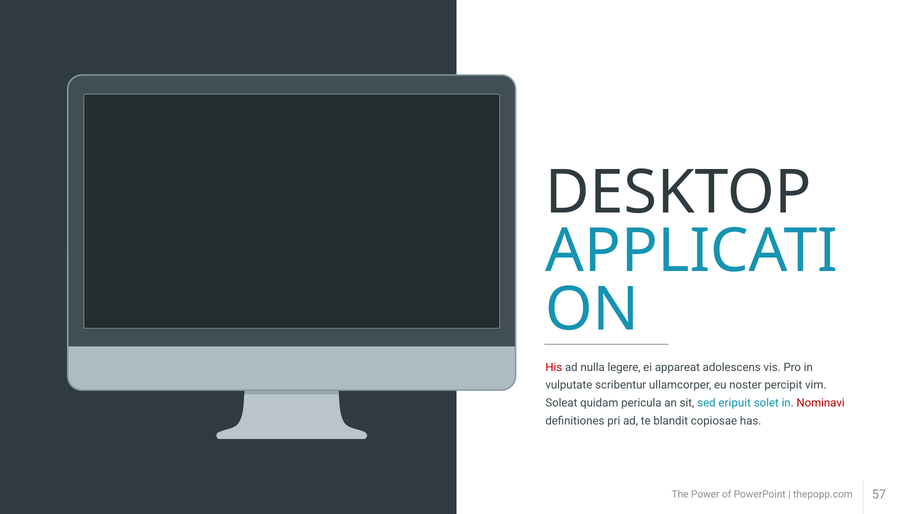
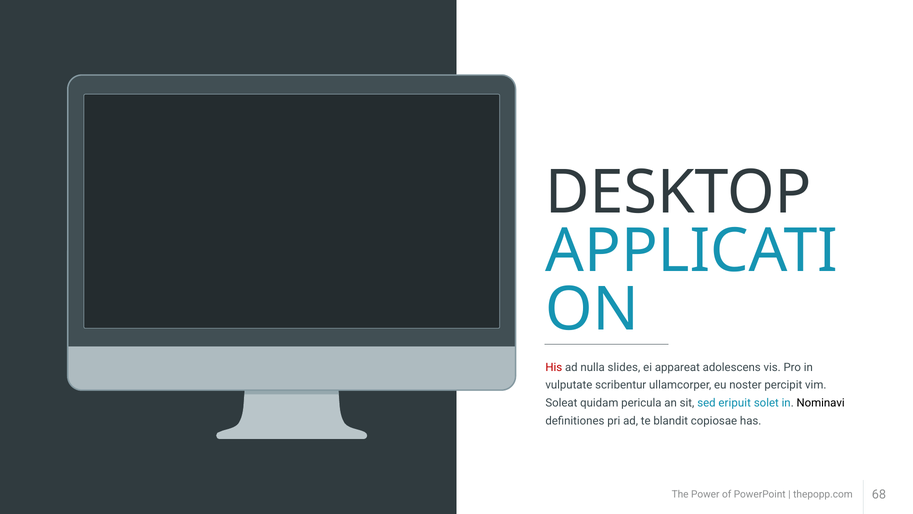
legere: legere -> slides (624, 367)
Nominavi colour: red -> black (821, 403)
57: 57 -> 68 (879, 494)
